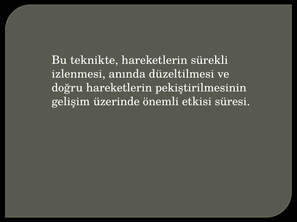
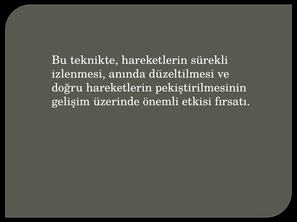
süresi: süresi -> fırsatı (232, 102)
